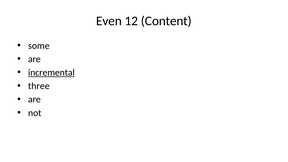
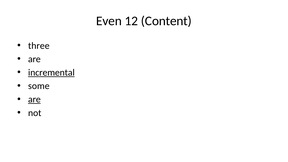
some: some -> three (39, 46)
three: three -> some (39, 86)
are underline: none -> present (34, 99)
